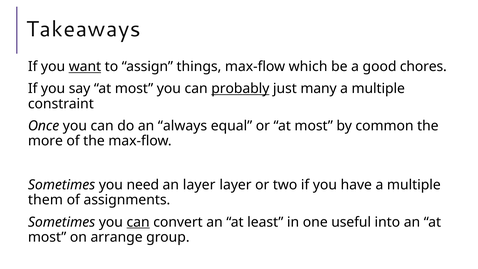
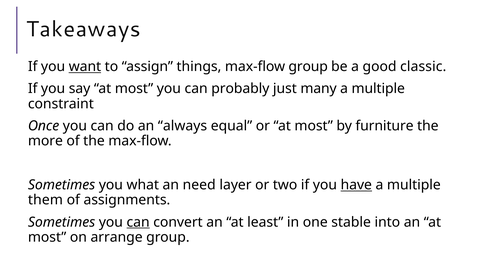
max-flow which: which -> group (308, 67)
chores: chores -> classic (423, 67)
probably underline: present -> none (240, 89)
common: common -> furniture (385, 126)
need: need -> what (143, 185)
an layer: layer -> need (199, 185)
have underline: none -> present (356, 185)
useful: useful -> stable (351, 222)
